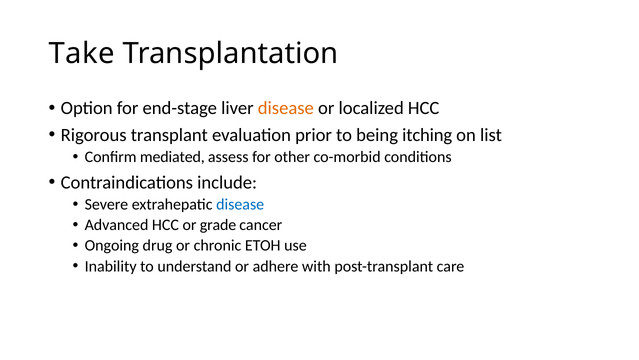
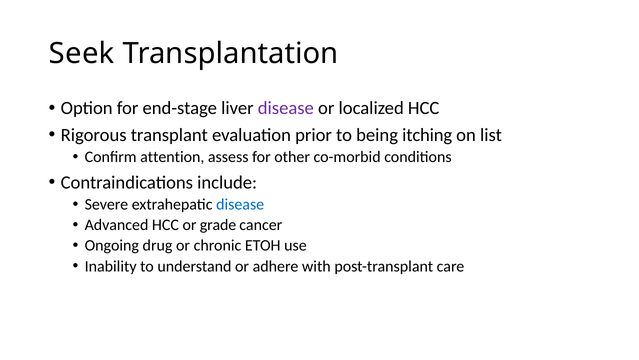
Take: Take -> Seek (82, 54)
disease colour: orange -> purple (286, 108)
mediated: mediated -> attention (172, 157)
